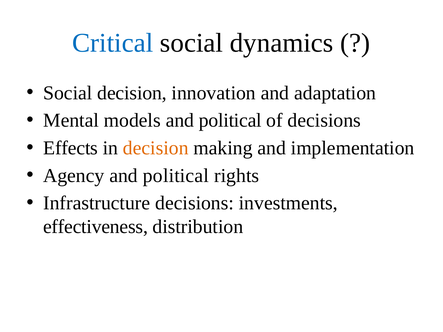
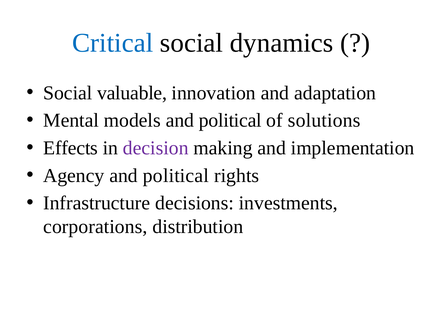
Social decision: decision -> valuable (132, 93)
of decisions: decisions -> solutions (324, 121)
decision colour: orange -> purple (156, 148)
effectiveness: effectiveness -> corporations (95, 227)
